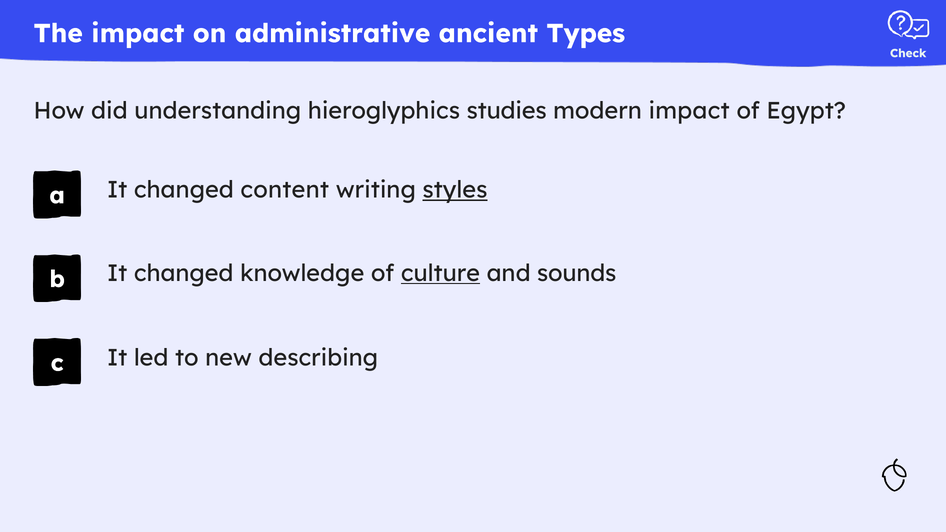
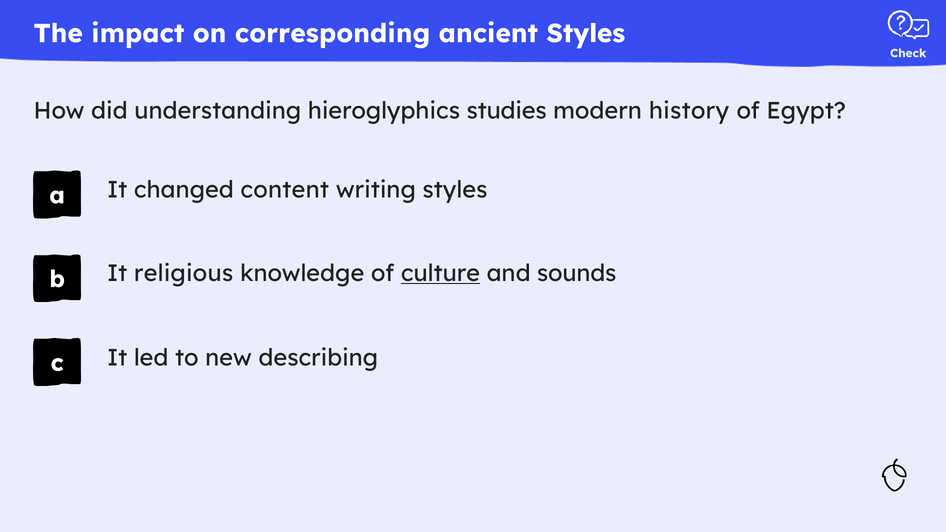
administrative: administrative -> corresponding (333, 34)
ancient Types: Types -> Styles (586, 34)
modern impact: impact -> history (689, 111)
styles underline: present -> none (455, 190)
changed: changed -> religious (184, 273)
